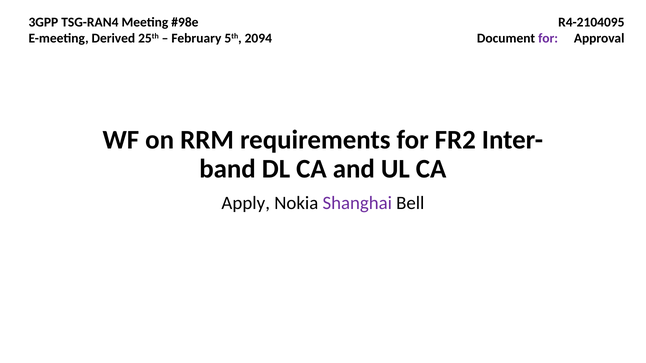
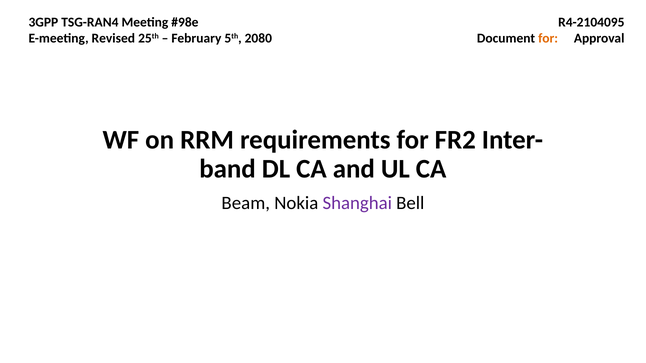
Derived: Derived -> Revised (113, 38)
2094: 2094 -> 2080 (258, 38)
for colour: purple -> orange (548, 38)
Apply: Apply -> Beam (246, 203)
